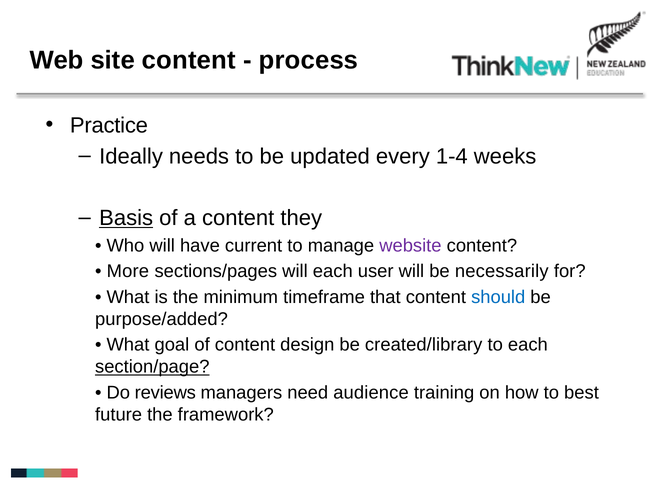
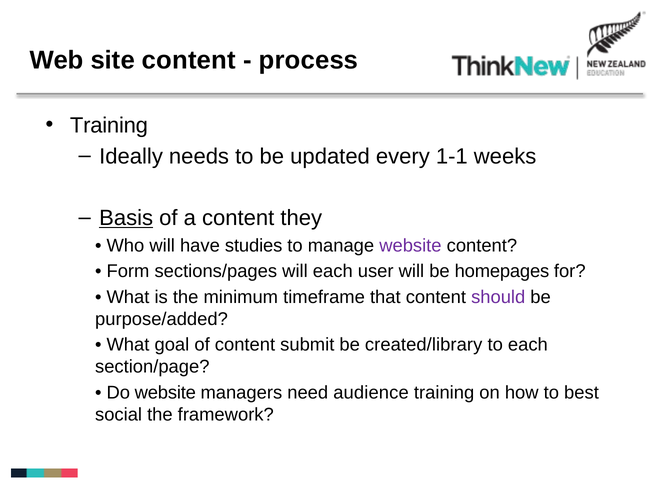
Practice: Practice -> Training (109, 125)
1-4: 1-4 -> 1-1 (452, 156)
current: current -> studies (254, 246)
More: More -> Form (128, 271)
necessarily: necessarily -> homepages (502, 271)
should colour: blue -> purple (498, 297)
design: design -> submit (307, 345)
section/page underline: present -> none (152, 367)
Do reviews: reviews -> website (165, 392)
future: future -> social (119, 414)
